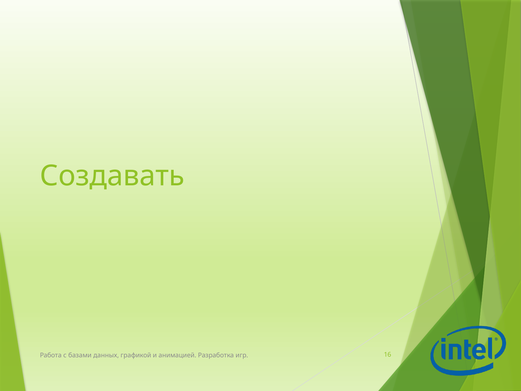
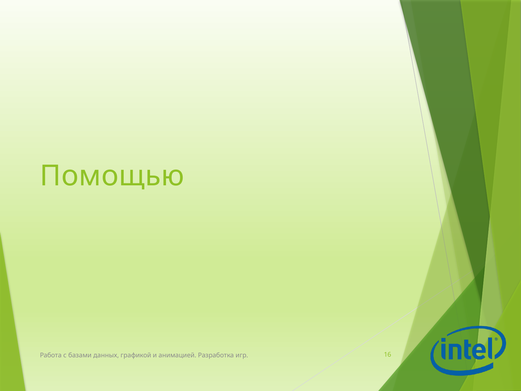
Создавать: Создавать -> Помощью (112, 176)
